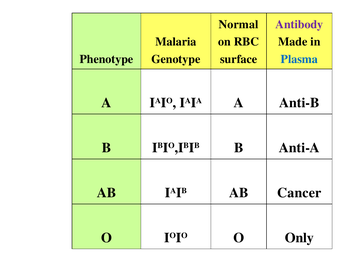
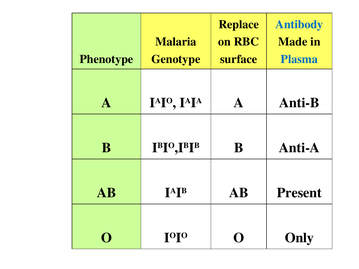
Normal: Normal -> Replace (239, 24)
Antibody colour: purple -> blue (299, 24)
Cancer: Cancer -> Present (299, 193)
